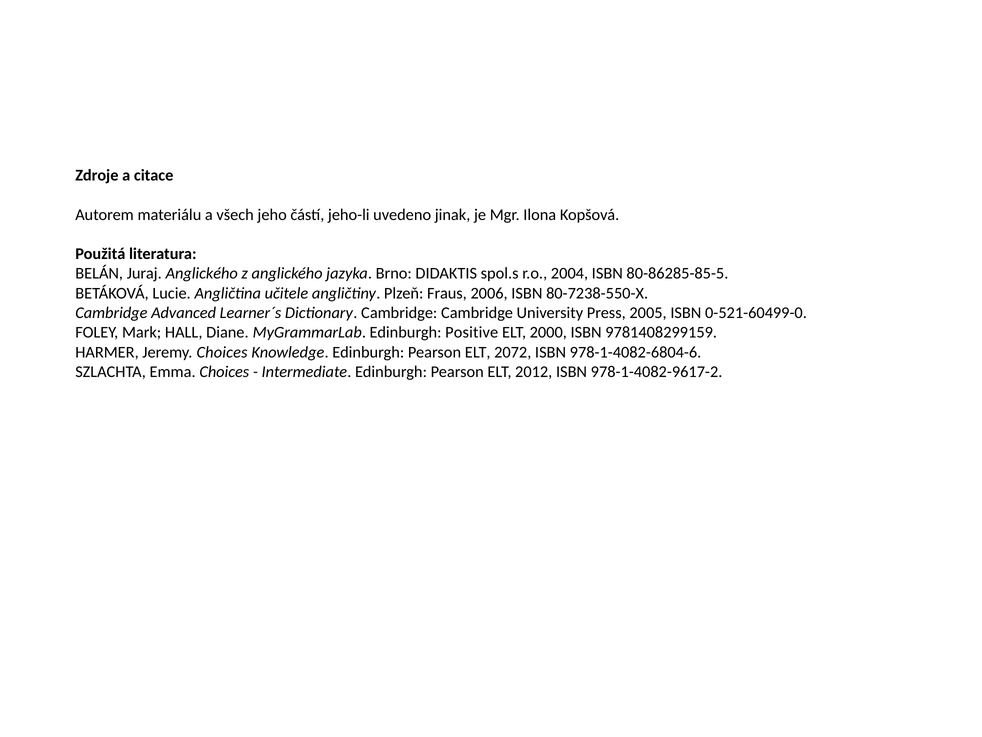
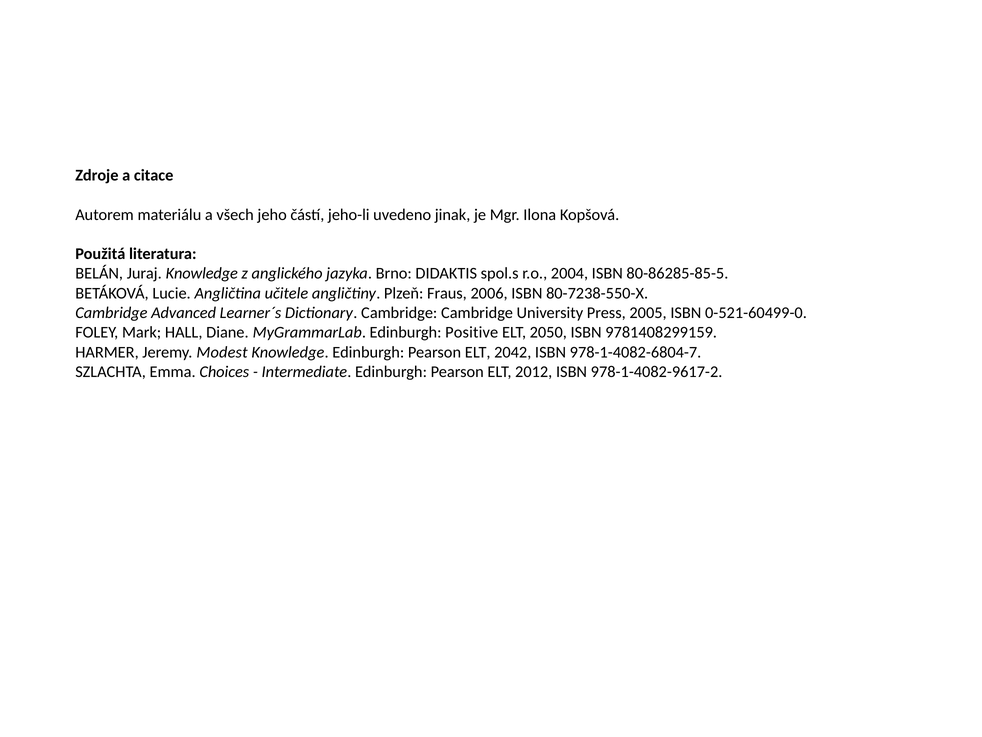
Juraj Anglického: Anglického -> Knowledge (202, 273)
2000: 2000 -> 2050 (548, 332)
Jeremy Choices: Choices -> Modest (222, 352)
2072: 2072 -> 2042 (513, 352)
978-1-4082-6804-6: 978-1-4082-6804-6 -> 978-1-4082-6804-7 (636, 352)
